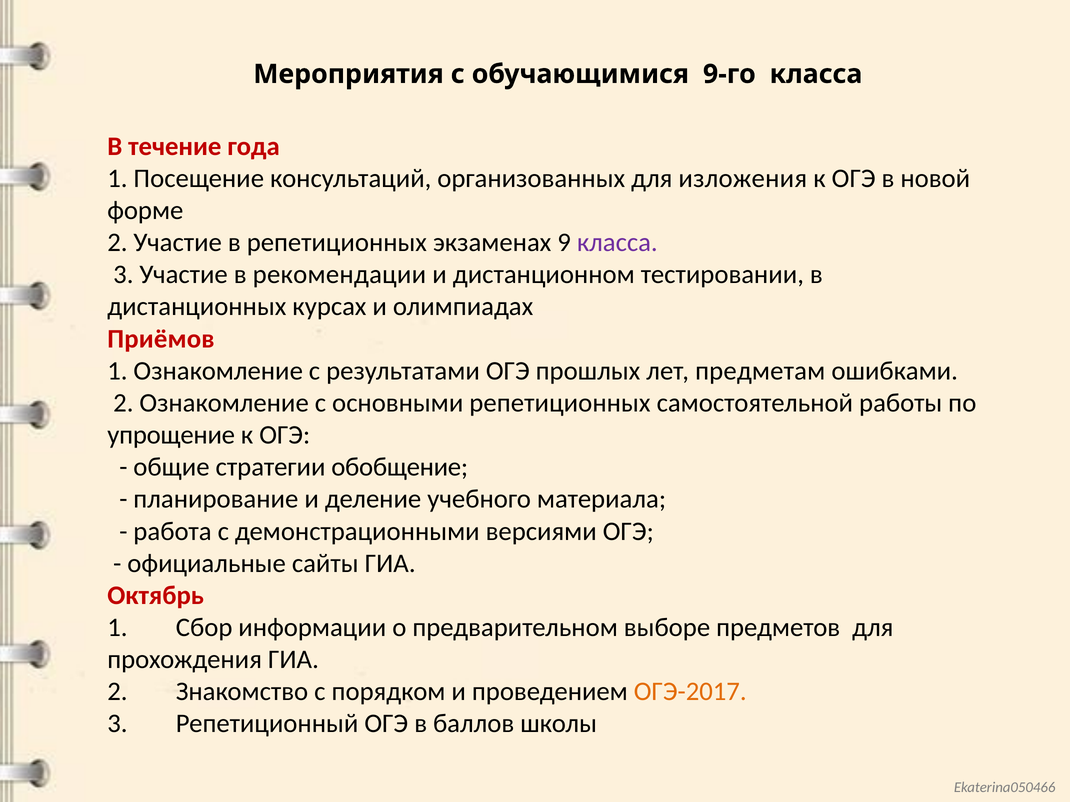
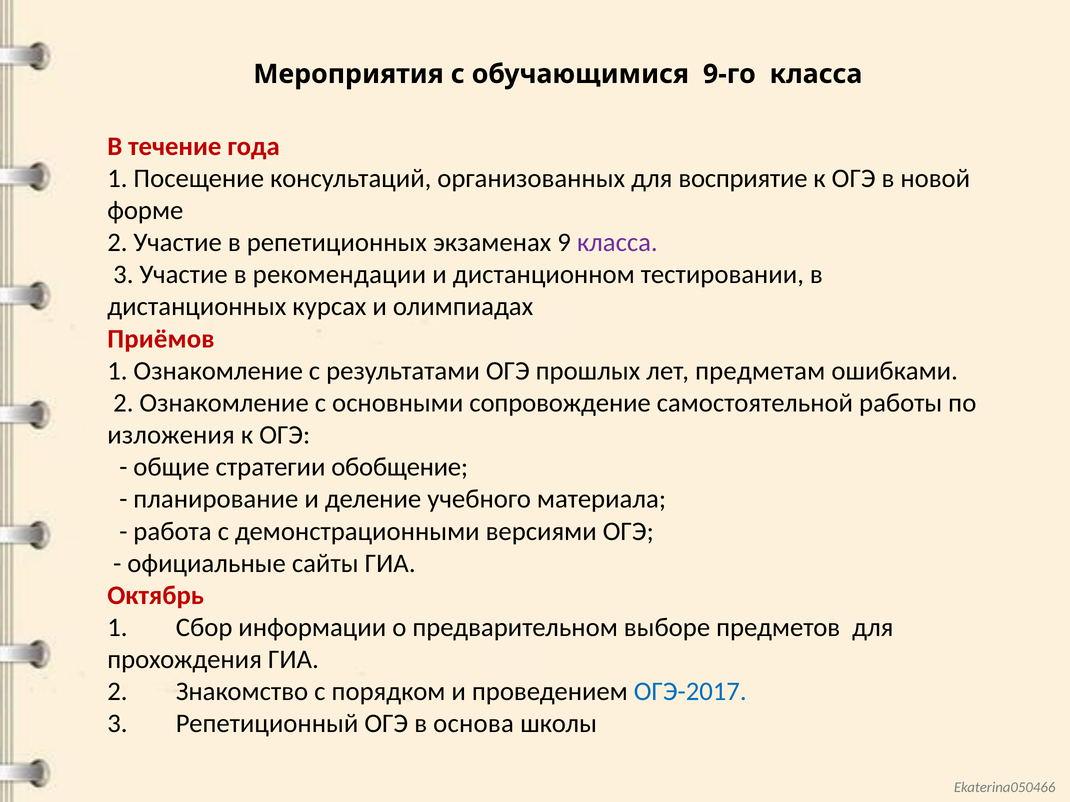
изложения: изложения -> восприятие (743, 178)
основными репетиционных: репетиционных -> сопровождение (560, 403)
упрощение: упрощение -> изложения (171, 435)
ОГЭ-2017 colour: orange -> blue (690, 692)
баллов: баллов -> основа (474, 724)
